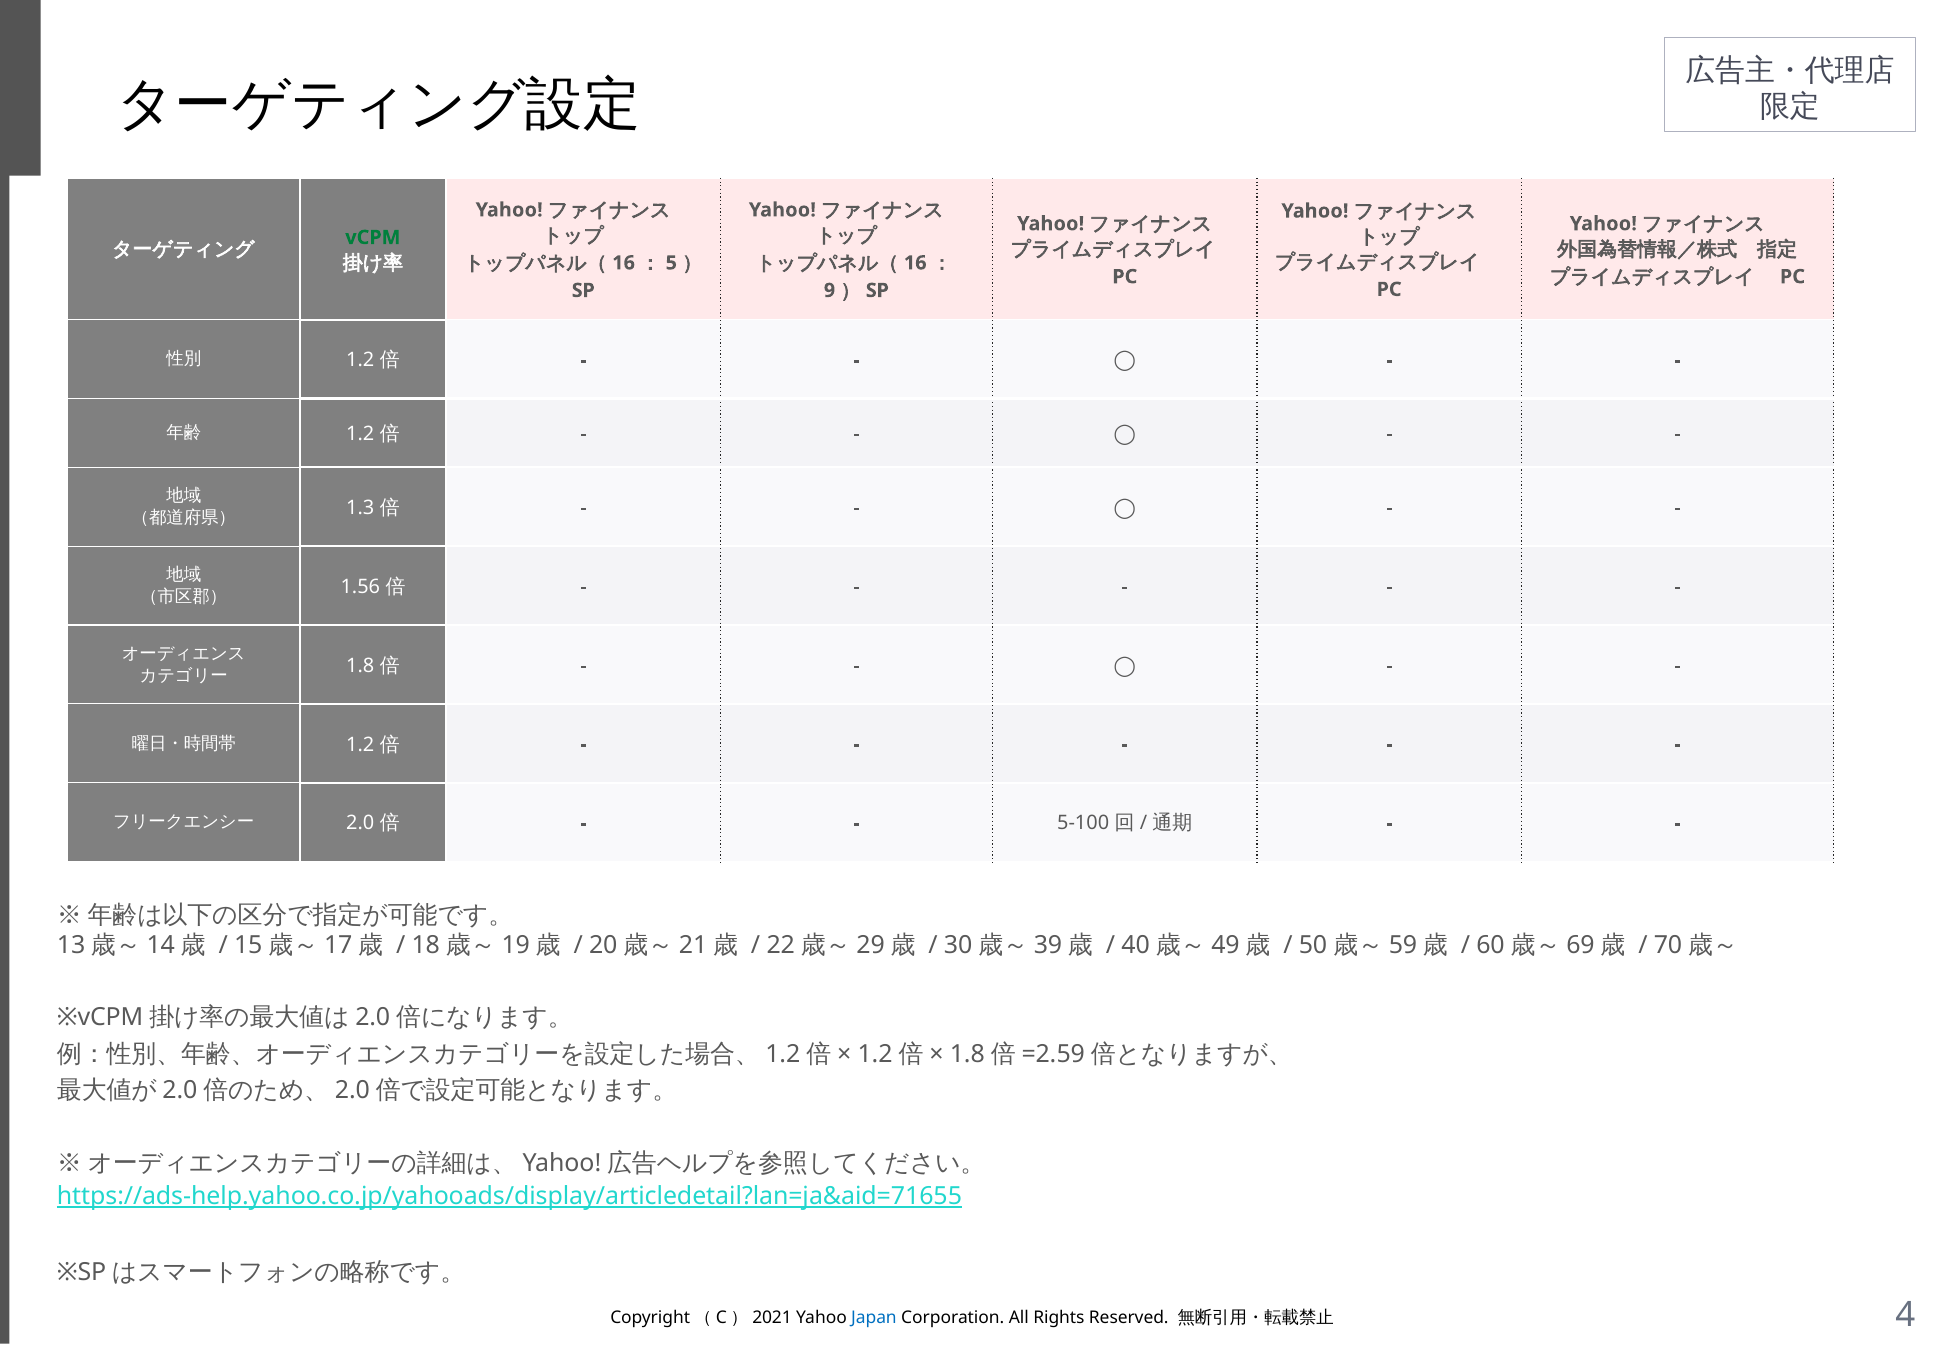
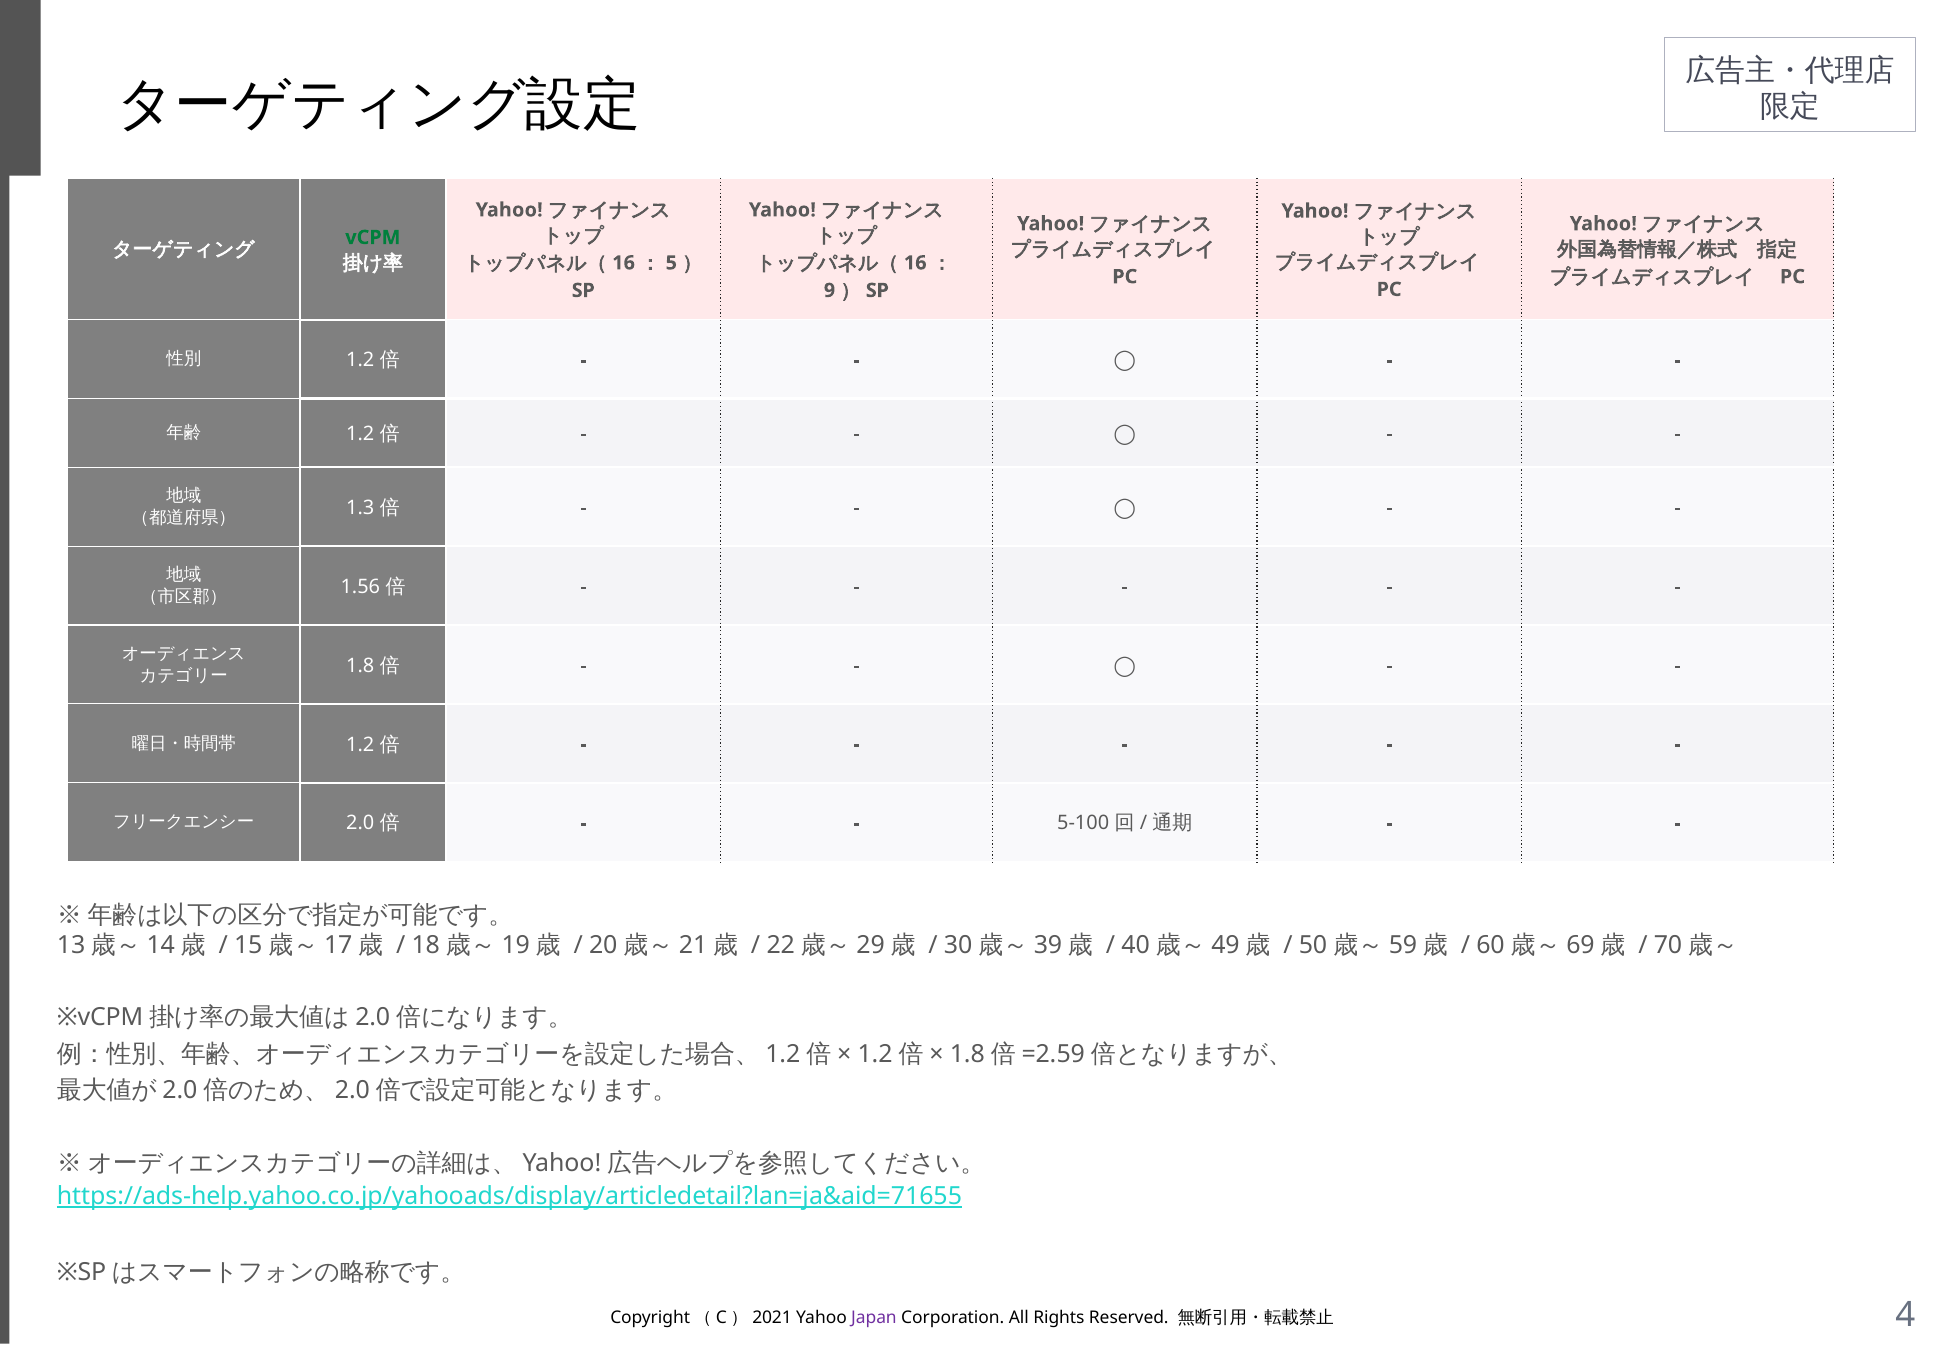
Japan colour: blue -> purple (874, 1318)
